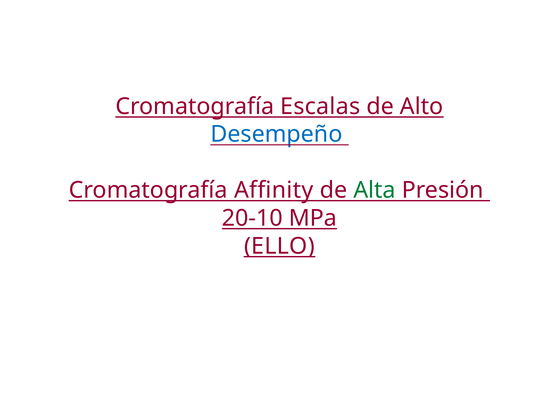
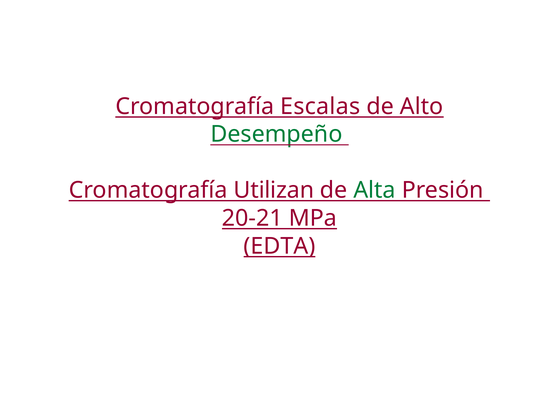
Desempeño colour: blue -> green (276, 134)
Affinity: Affinity -> Utilizan (274, 190)
20-10: 20-10 -> 20-21 (252, 218)
ELLO: ELLO -> EDTA (279, 246)
